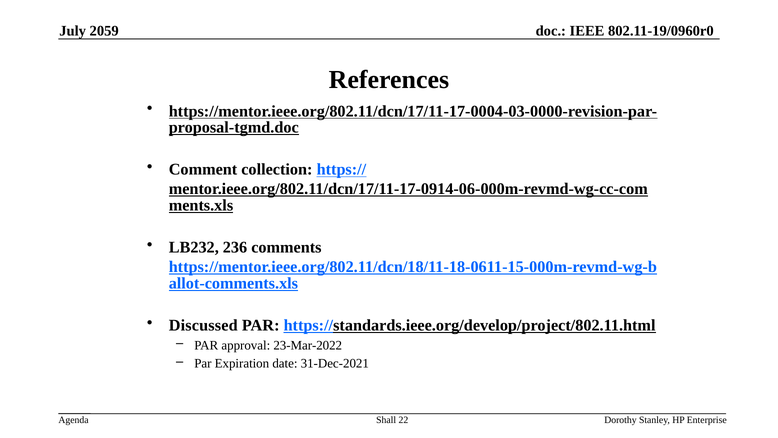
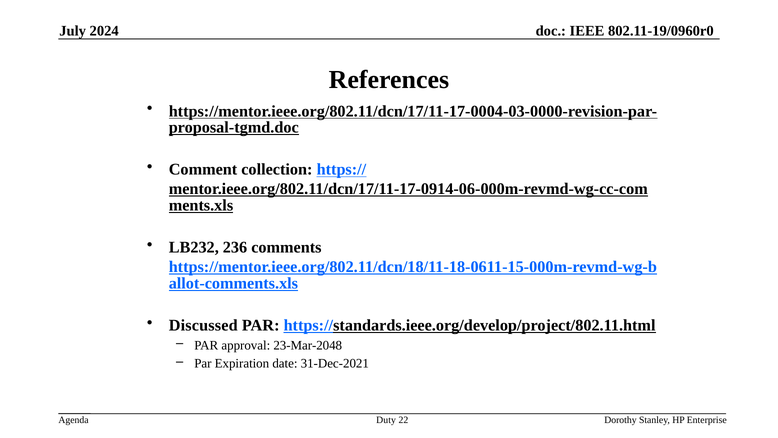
2059: 2059 -> 2024 (104, 31)
23-Mar-2022: 23-Mar-2022 -> 23-Mar-2048 (308, 345)
Shall: Shall -> Duty (386, 420)
